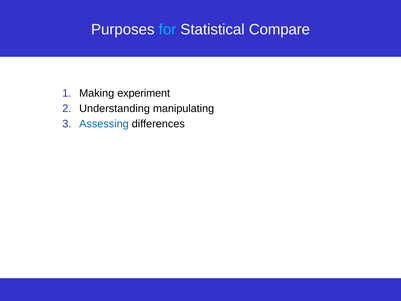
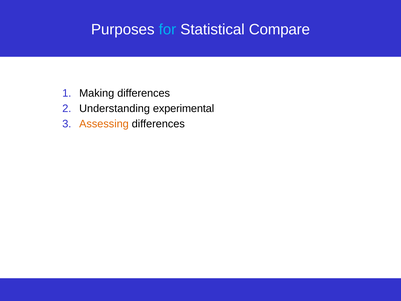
Making experiment: experiment -> differences (144, 93)
manipulating: manipulating -> experimental (184, 108)
Assessing colour: blue -> orange (104, 124)
